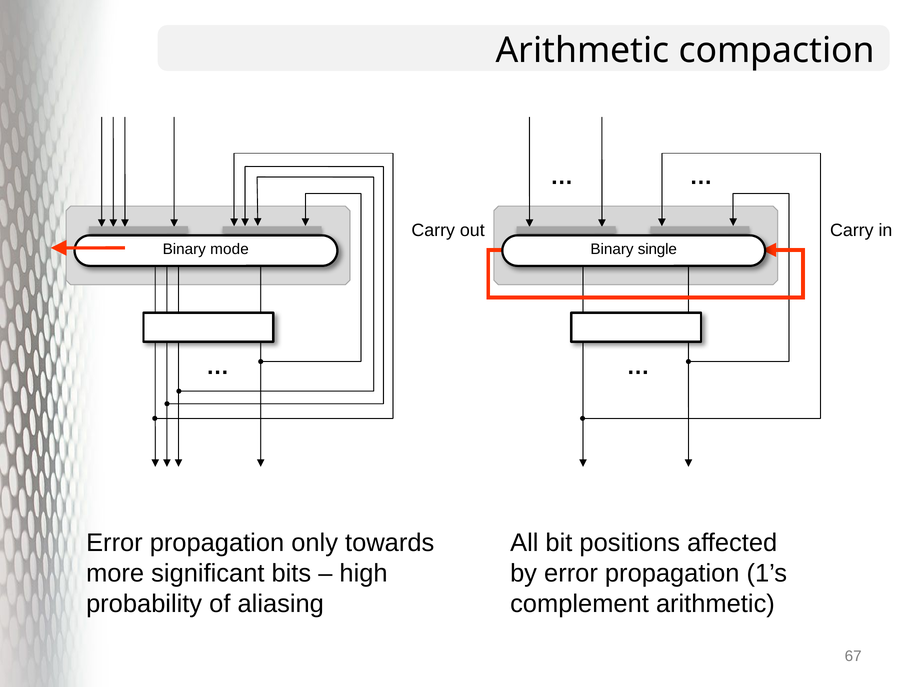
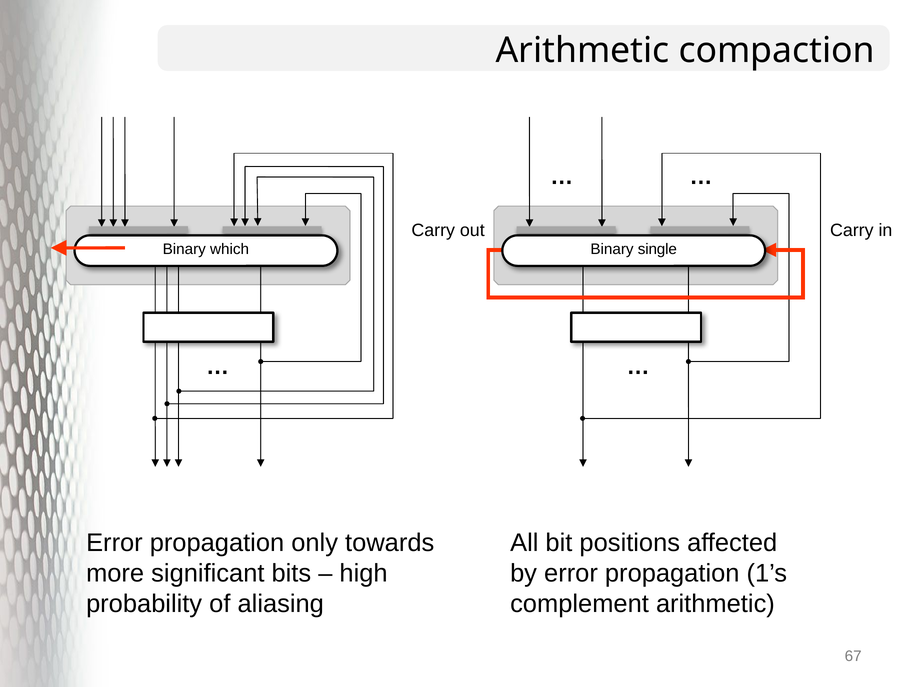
mode: mode -> which (230, 249)
